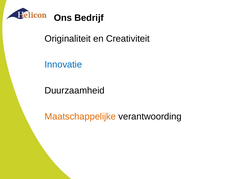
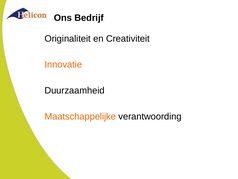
Innovatie colour: blue -> orange (63, 64)
